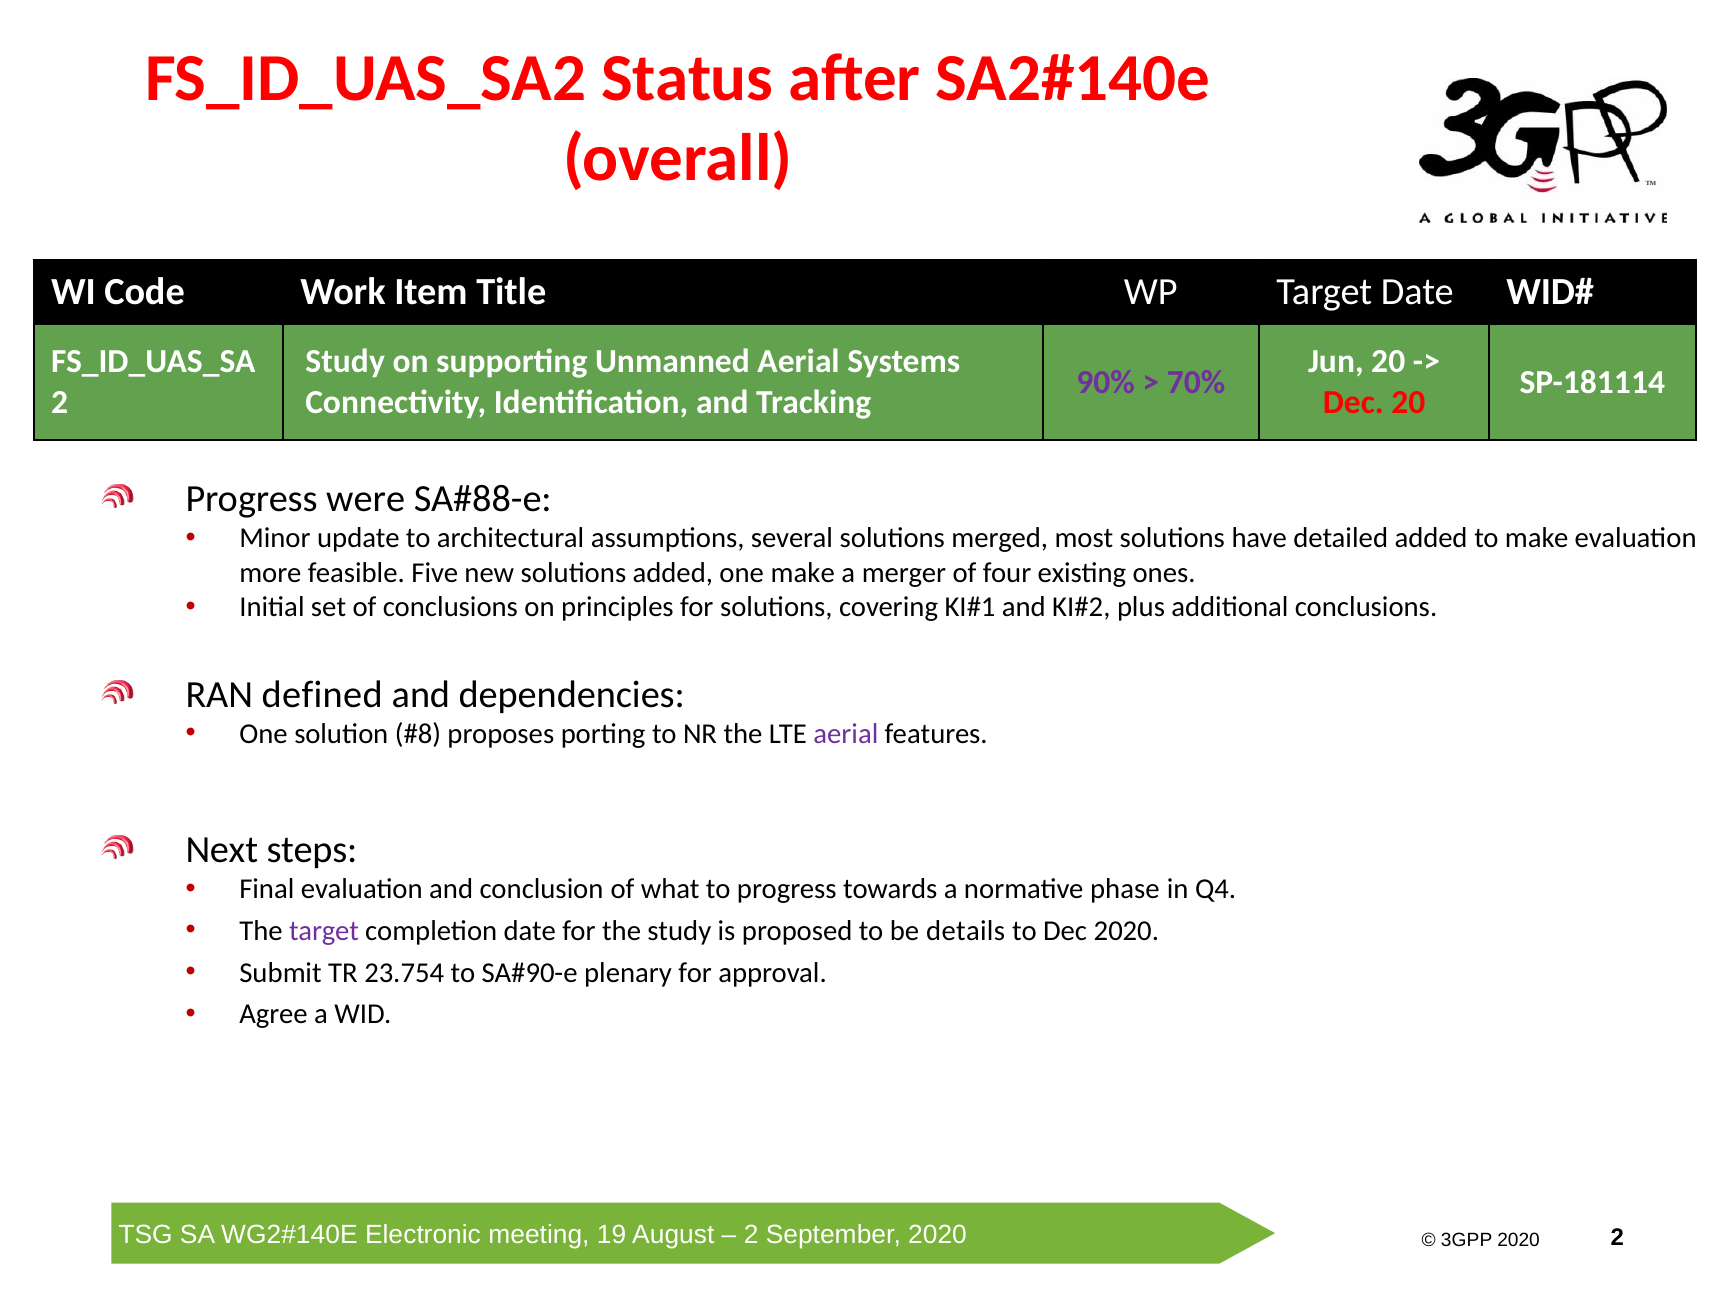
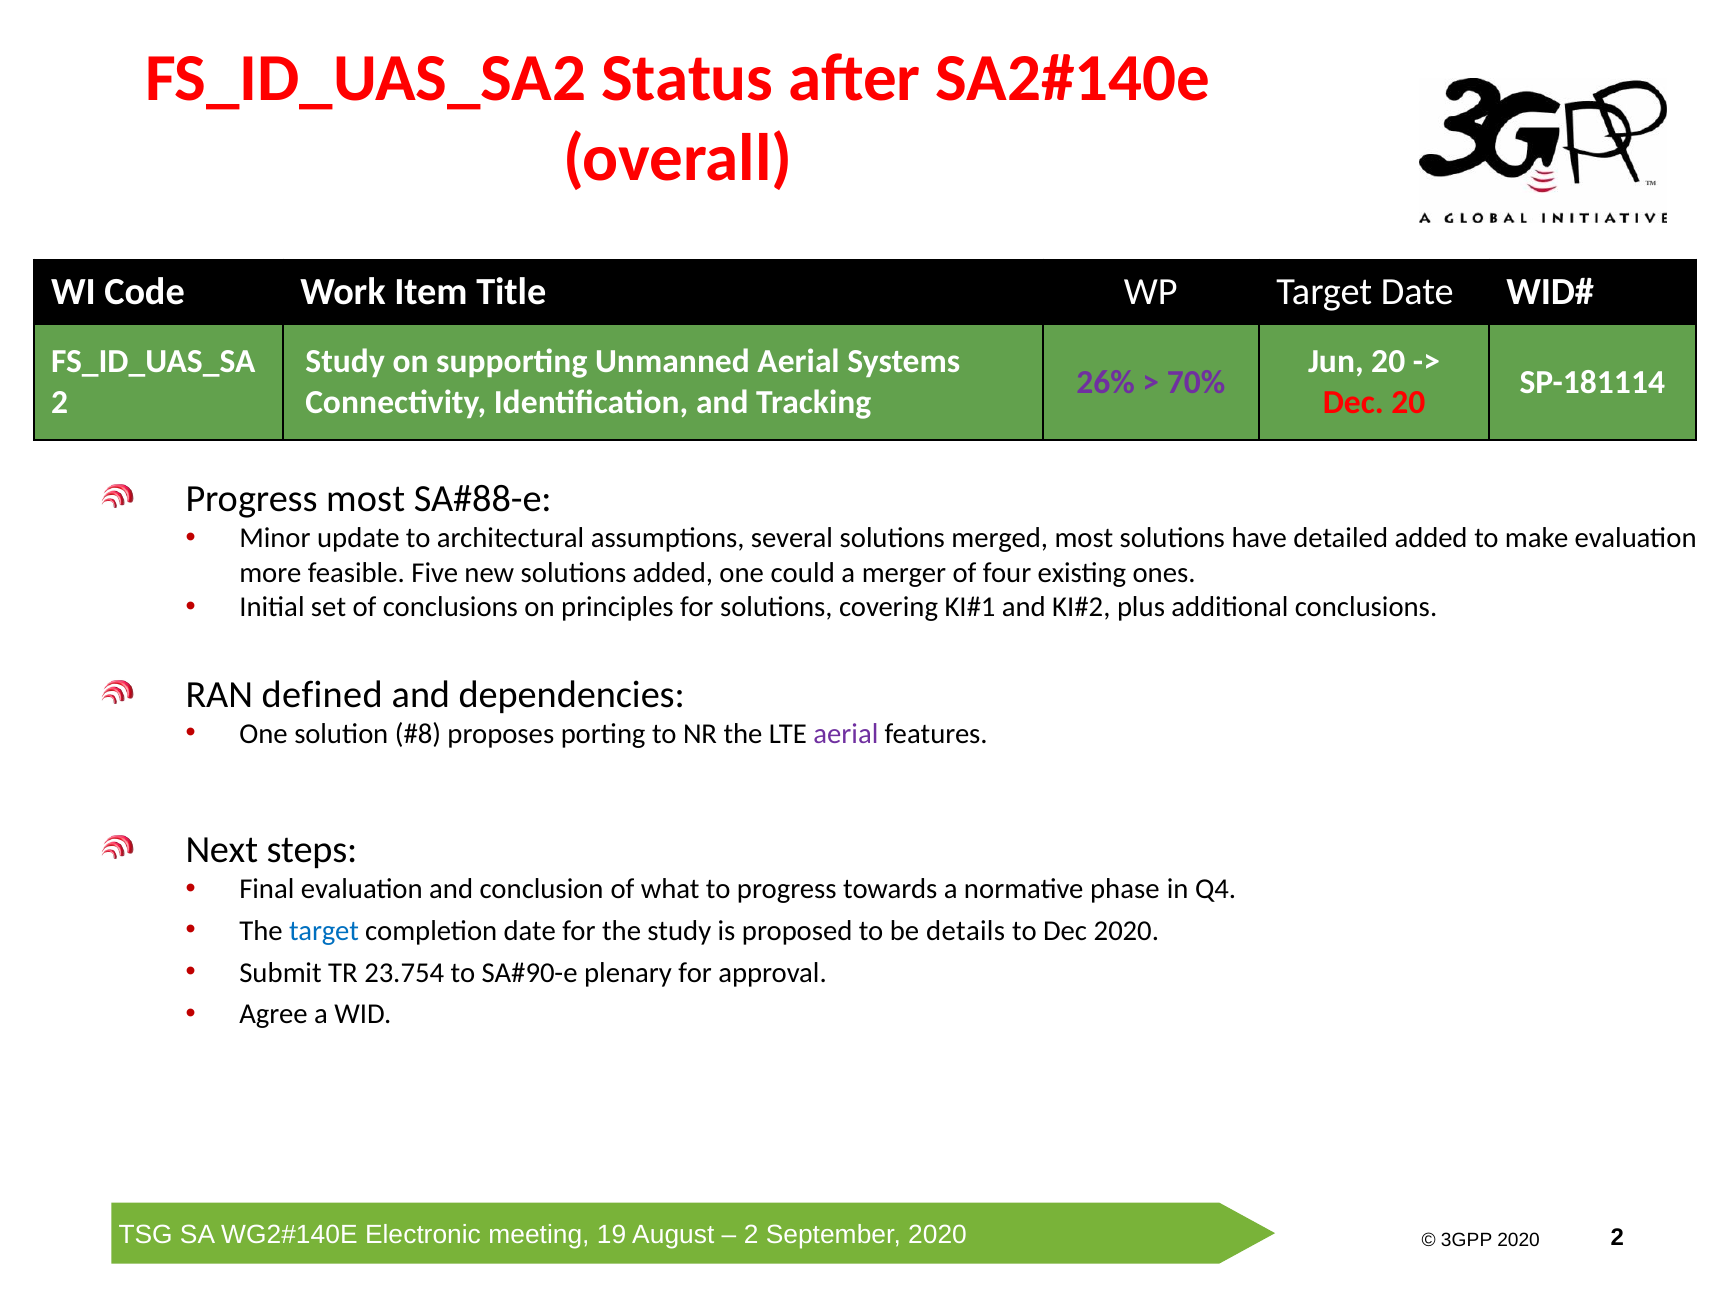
90%: 90% -> 26% (1106, 382)
Progress were: were -> most (366, 499)
one make: make -> could (803, 573)
target colour: purple -> blue (324, 931)
